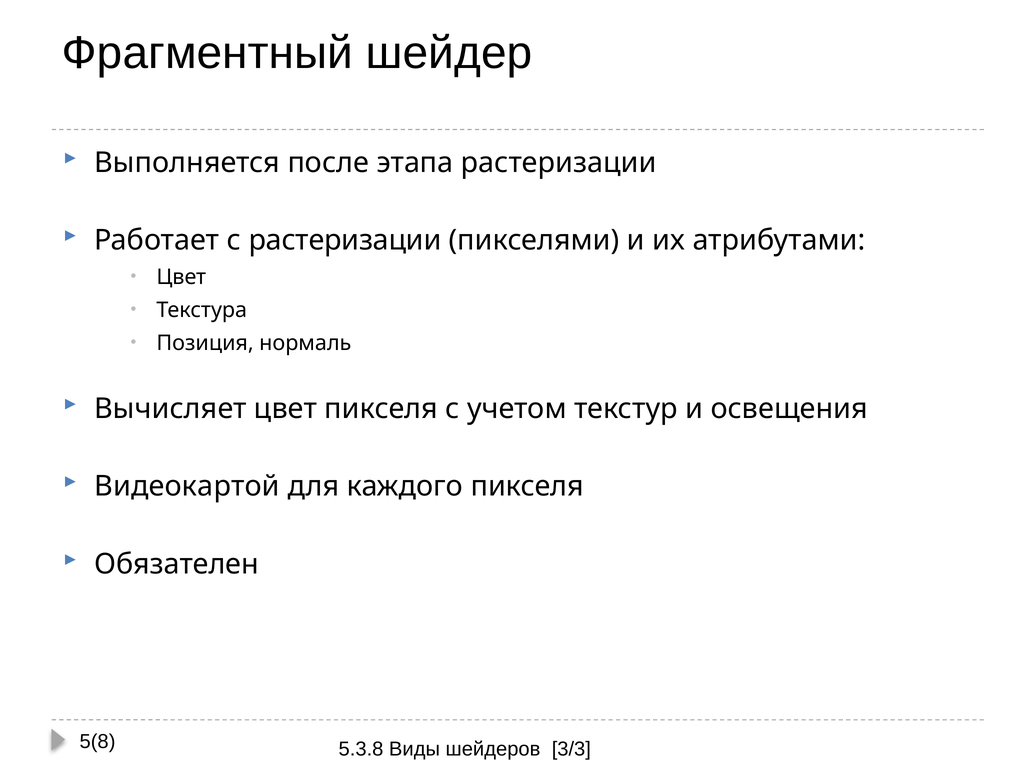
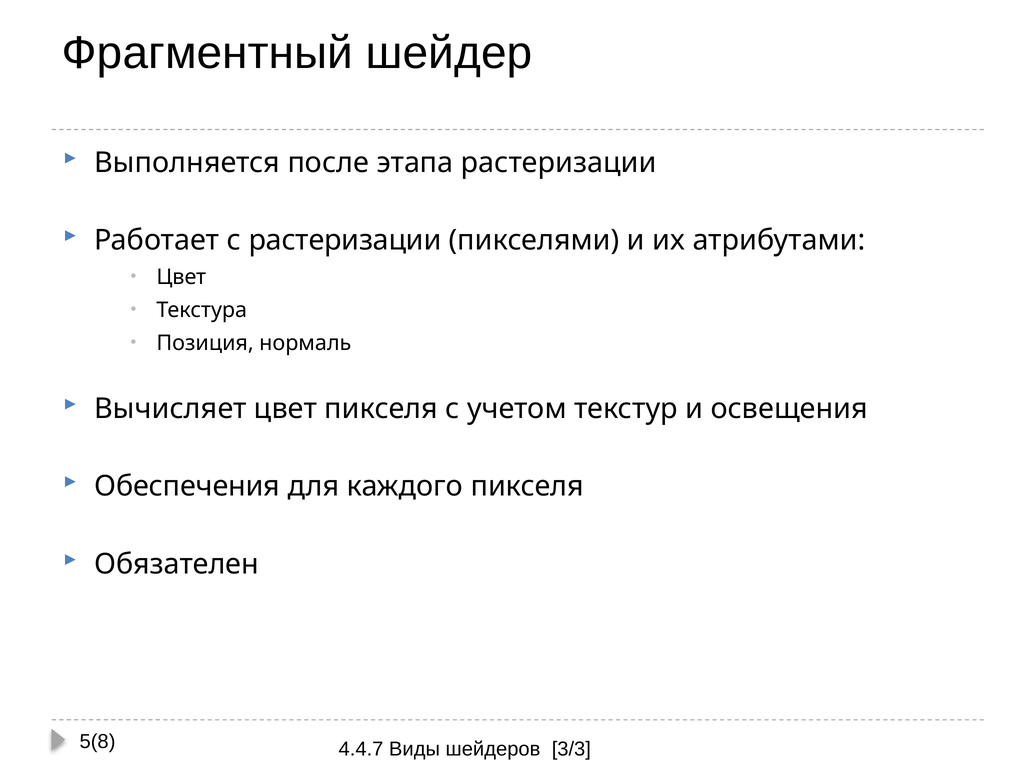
Видеокартой: Видеокартой -> Обеспечения (187, 486)
5.3.8: 5.3.8 -> 4.4.7 (361, 749)
